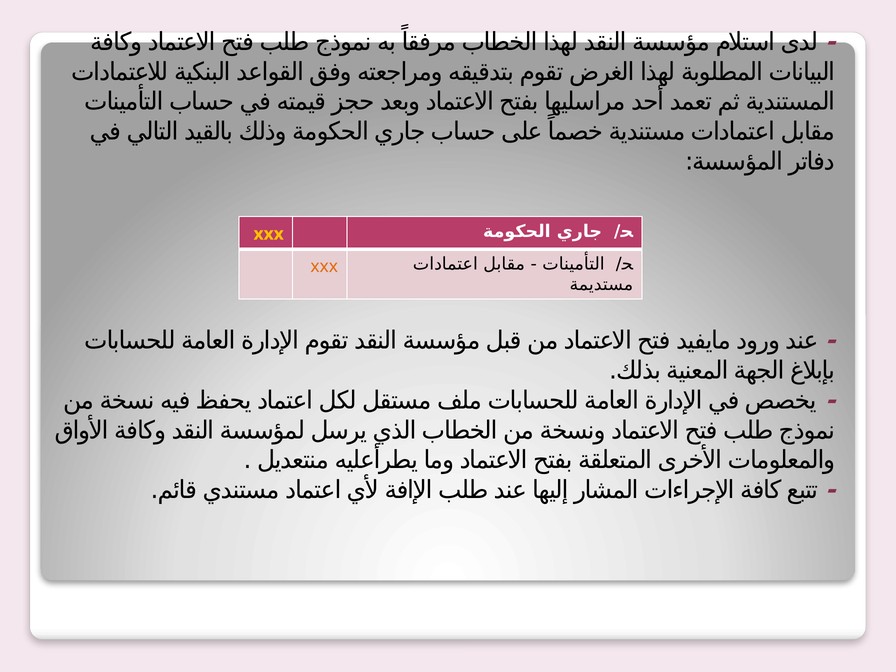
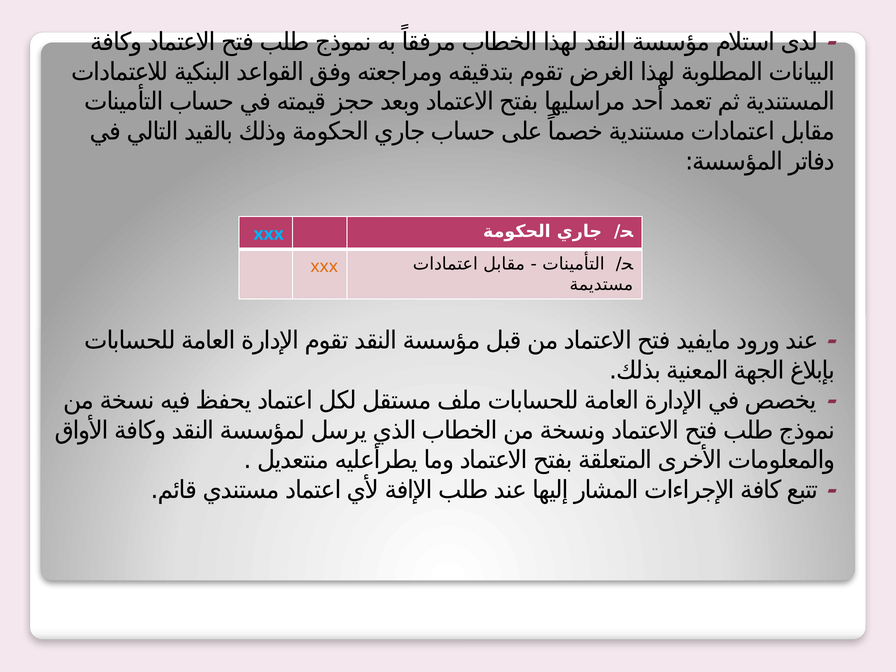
xxx colour: yellow -> light blue (269, 234)
